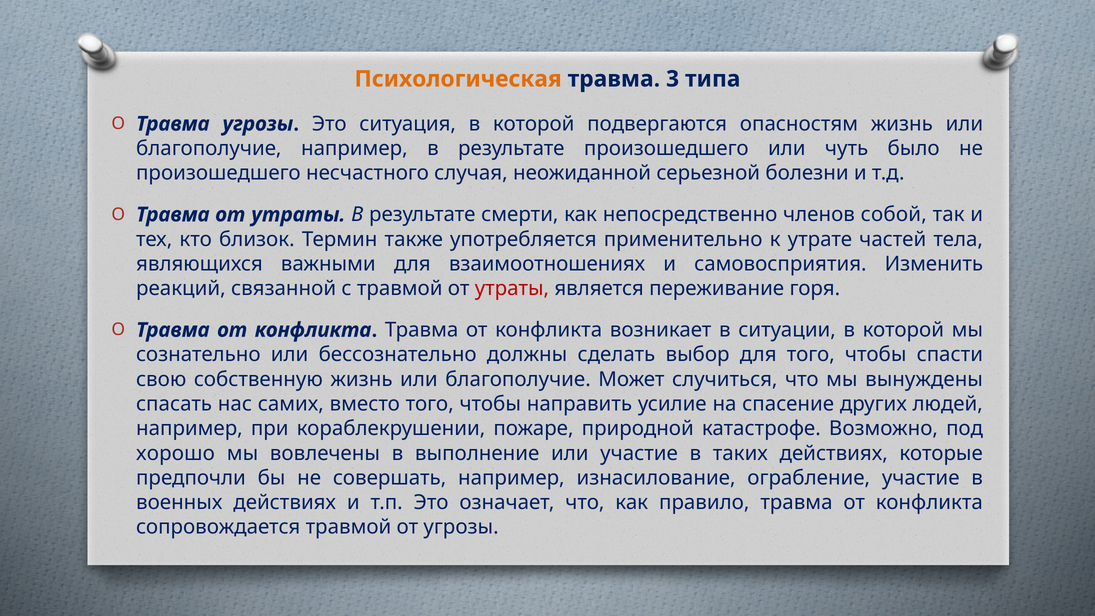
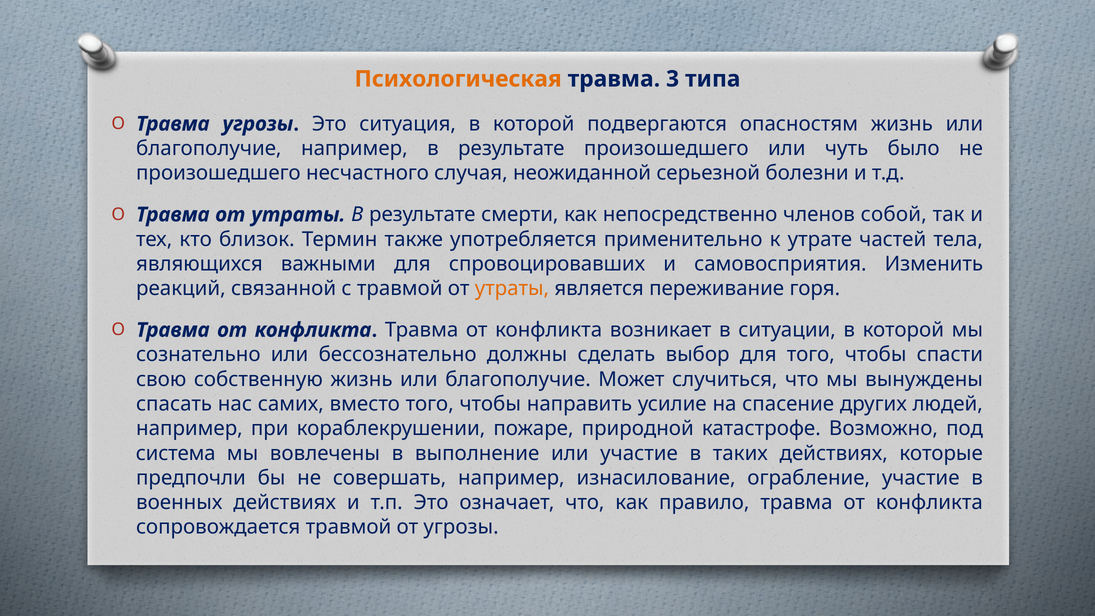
взаимоотношениях: взаимоотношениях -> спровоцировавших (547, 264)
утраты colour: red -> orange (512, 289)
хорошо: хорошо -> система (176, 453)
